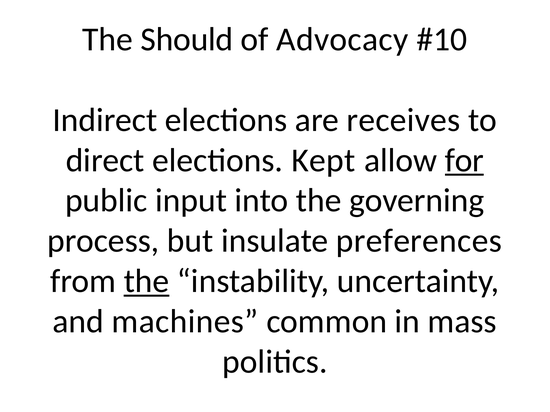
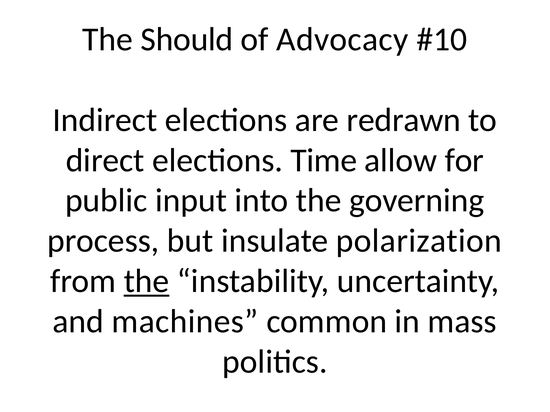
receives: receives -> redrawn (404, 120)
Kept: Kept -> Time (324, 160)
for underline: present -> none (464, 160)
preferences: preferences -> polarization (419, 241)
